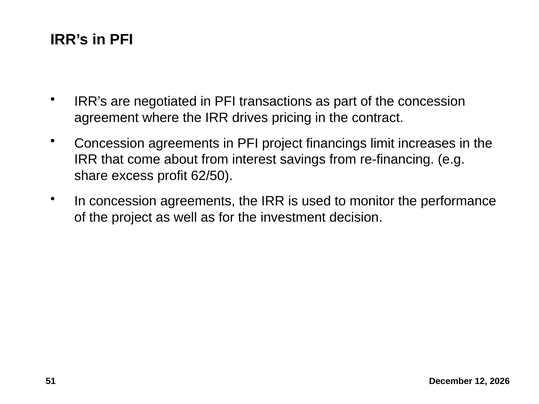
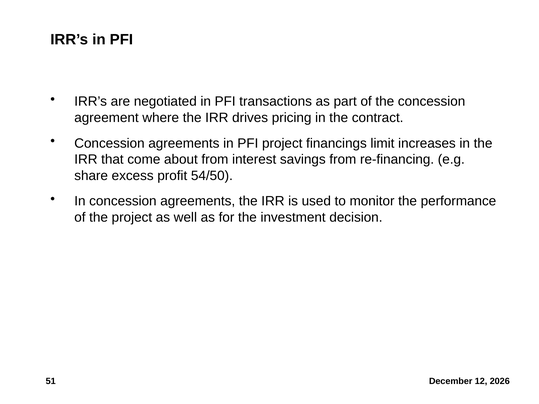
62/50: 62/50 -> 54/50 (212, 176)
